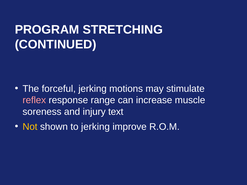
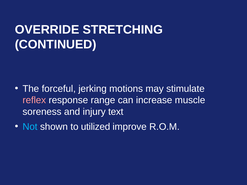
PROGRAM: PROGRAM -> OVERRIDE (47, 30)
Not colour: yellow -> light blue (30, 127)
to jerking: jerking -> utilized (96, 127)
